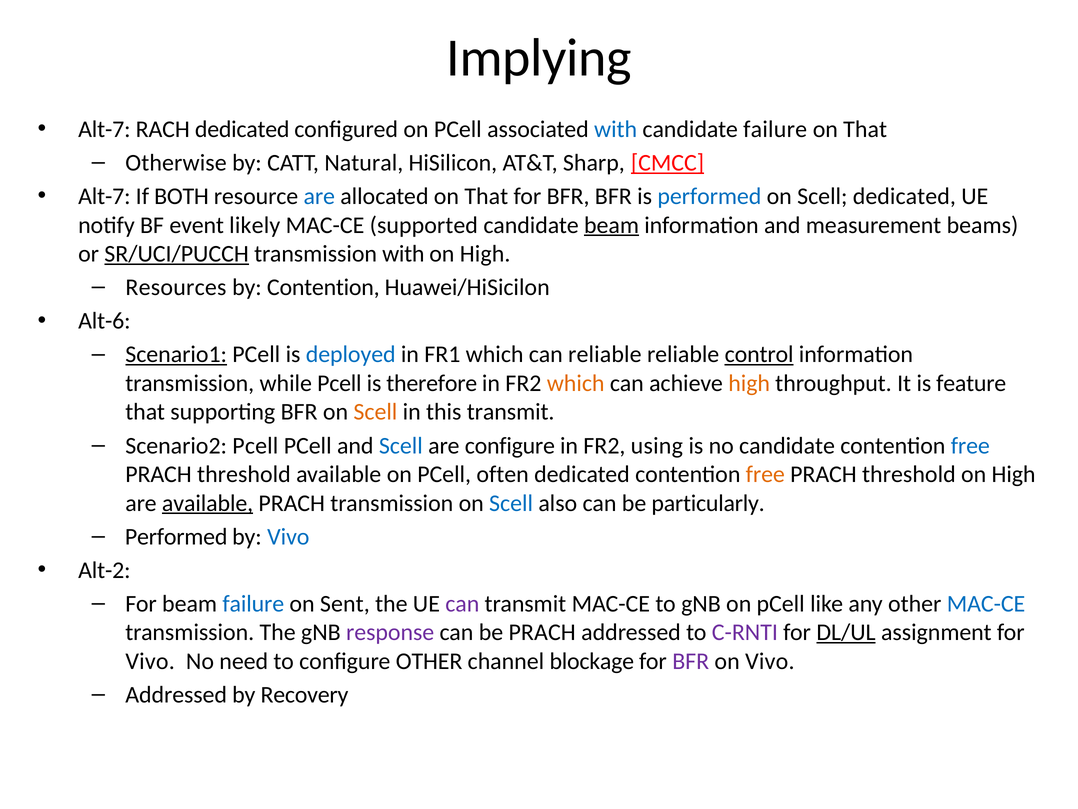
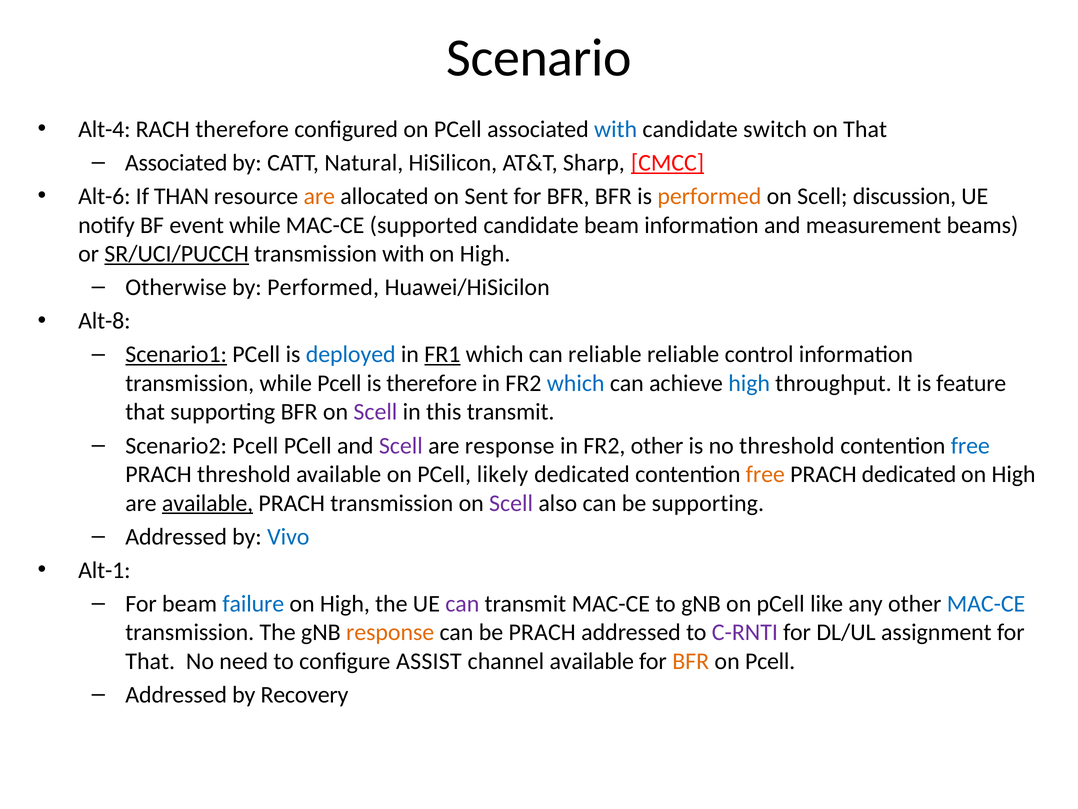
Implying: Implying -> Scenario (539, 58)
Alt-7: Alt-7 -> Alt-4 (104, 129)
RACH dedicated: dedicated -> therefore (242, 129)
candidate failure: failure -> switch (775, 129)
Otherwise: Otherwise -> Associated (176, 163)
Alt-7: Alt-7 -> Alt-6 (104, 196)
BOTH: BOTH -> THAN (182, 196)
are colour: blue -> orange (319, 196)
allocated on That: That -> Sent (486, 196)
performed colour: blue -> orange (709, 196)
Scell dedicated: dedicated -> discussion (904, 196)
event likely: likely -> while (255, 225)
beam underline: present -> none (612, 225)
Resources: Resources -> Otherwise (176, 287)
by Contention: Contention -> Performed (323, 287)
Alt-6: Alt-6 -> Alt-8 (104, 321)
FR1 underline: none -> present (442, 354)
control underline: present -> none (759, 354)
which colour: orange -> blue (576, 383)
high colour: orange -> blue (749, 383)
Scell colour: orange -> purple (375, 412)
Scell colour: blue -> purple (401, 445)
are configure: configure -> response (510, 445)
FR2 using: using -> other (657, 445)
no candidate: candidate -> threshold (787, 445)
often: often -> likely (502, 474)
threshold: threshold -> dedicated (909, 474)
Scell colour: blue -> purple (511, 503)
be particularly: particularly -> supporting (708, 503)
Performed: Performed -> Addressed (176, 536)
Alt-2: Alt-2 -> Alt-1 (104, 570)
Sent: Sent -> High (345, 603)
response colour: purple -> orange (390, 632)
DL/UL underline: present -> none (846, 632)
Vivo: Vivo -> That (150, 661)
configure OTHER: OTHER -> ASSIST (429, 661)
channel blockage: blockage -> available (592, 661)
BFR colour: purple -> orange (691, 661)
Vivo: Vivo -> Pcell (770, 661)
